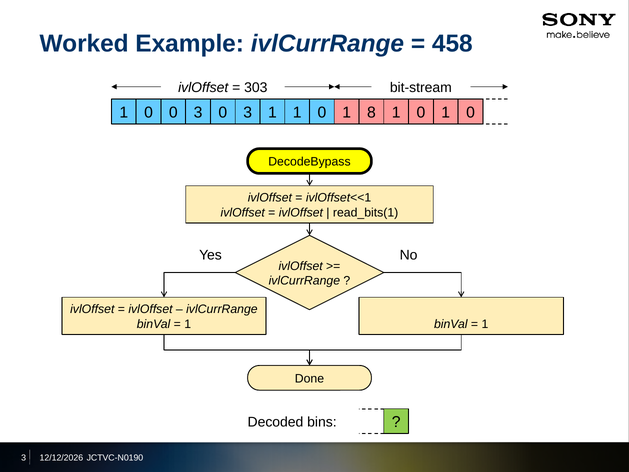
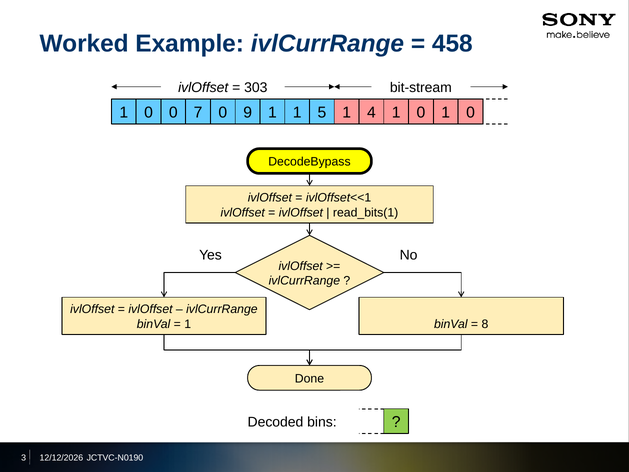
0 0 3: 3 -> 7 (198, 113)
3: 3 -> 9 (248, 113)
1 1 0: 0 -> 5 (322, 113)
8: 8 -> 4 (371, 113)
1: 1 -> 8 (485, 324)
